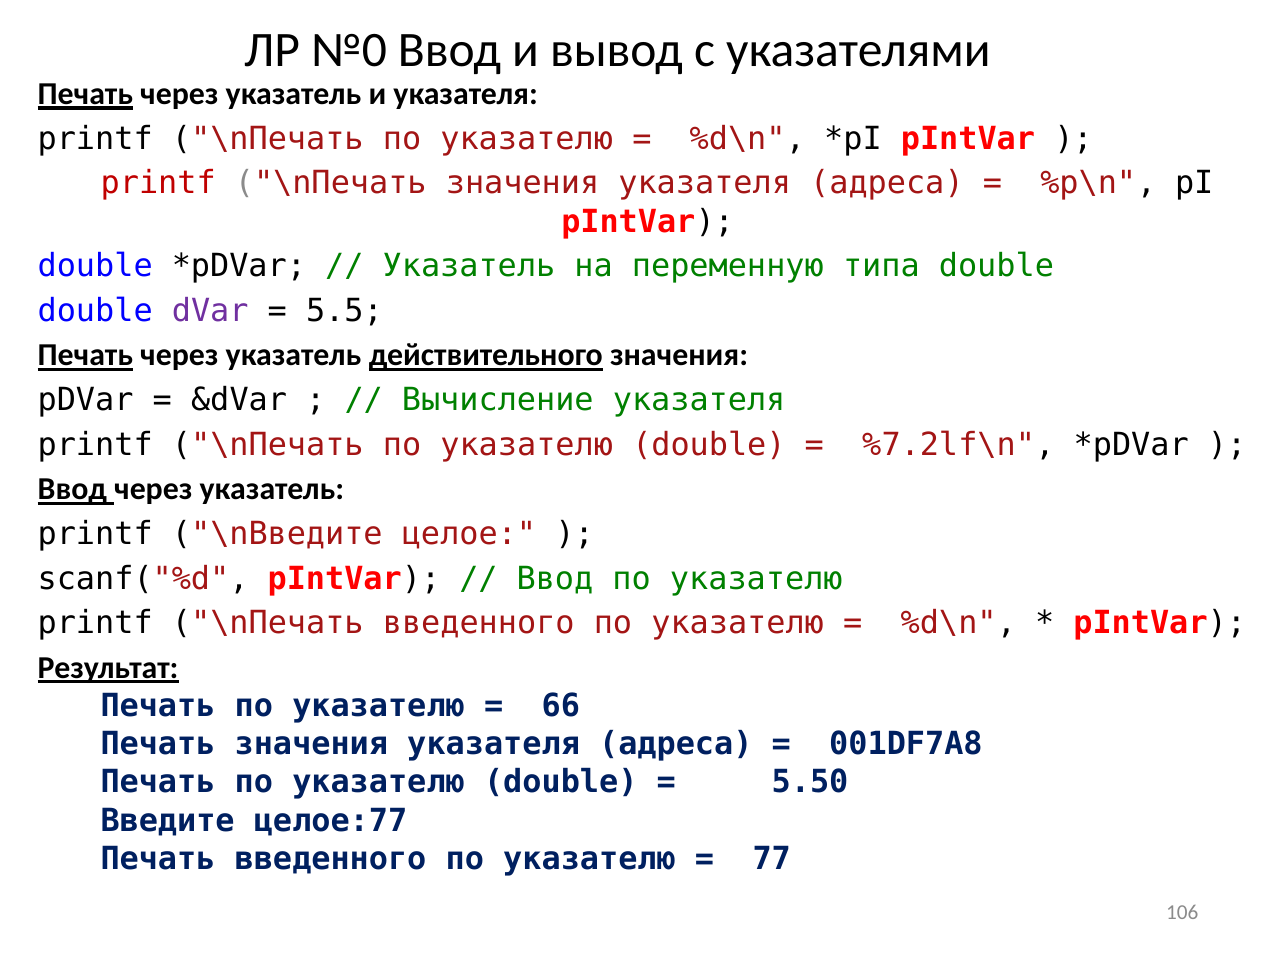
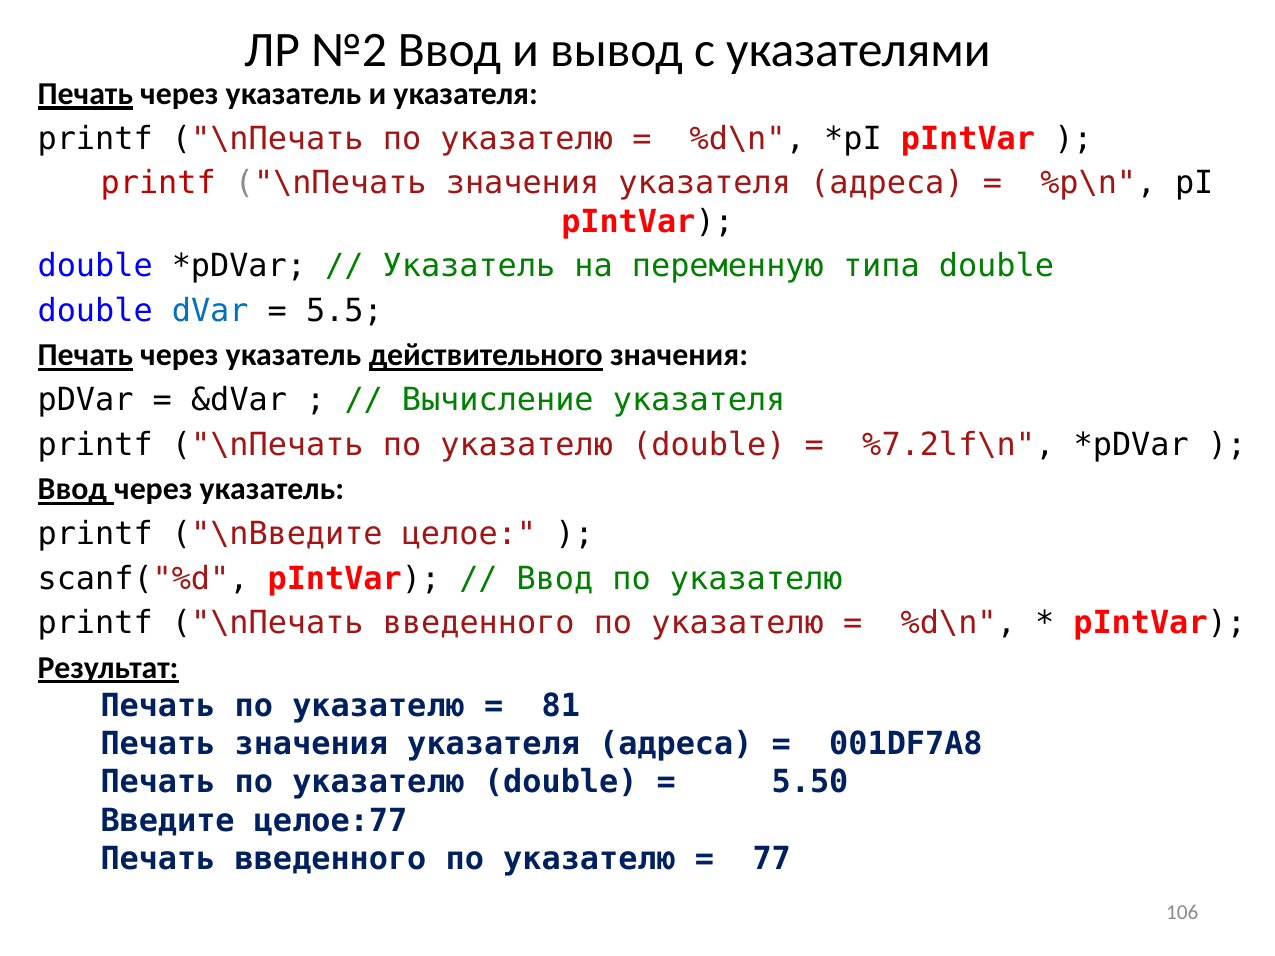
№0: №0 -> №2 (349, 50)
dVar colour: purple -> blue (210, 311)
66: 66 -> 81 (561, 706)
